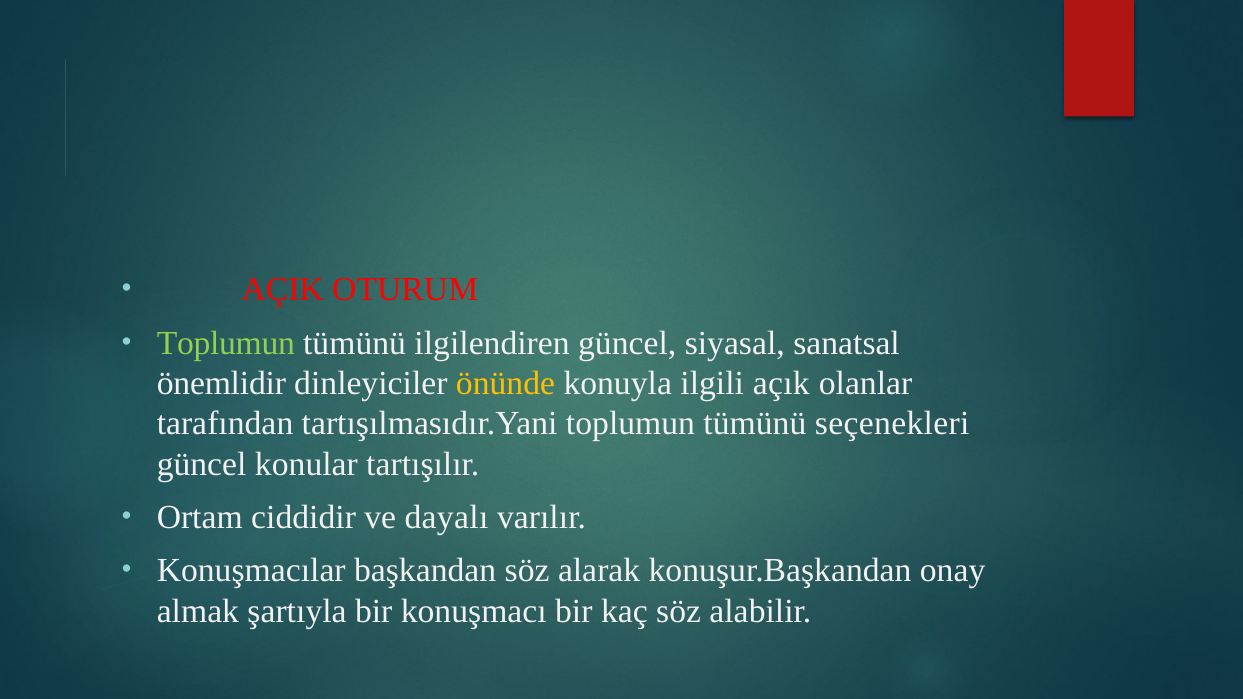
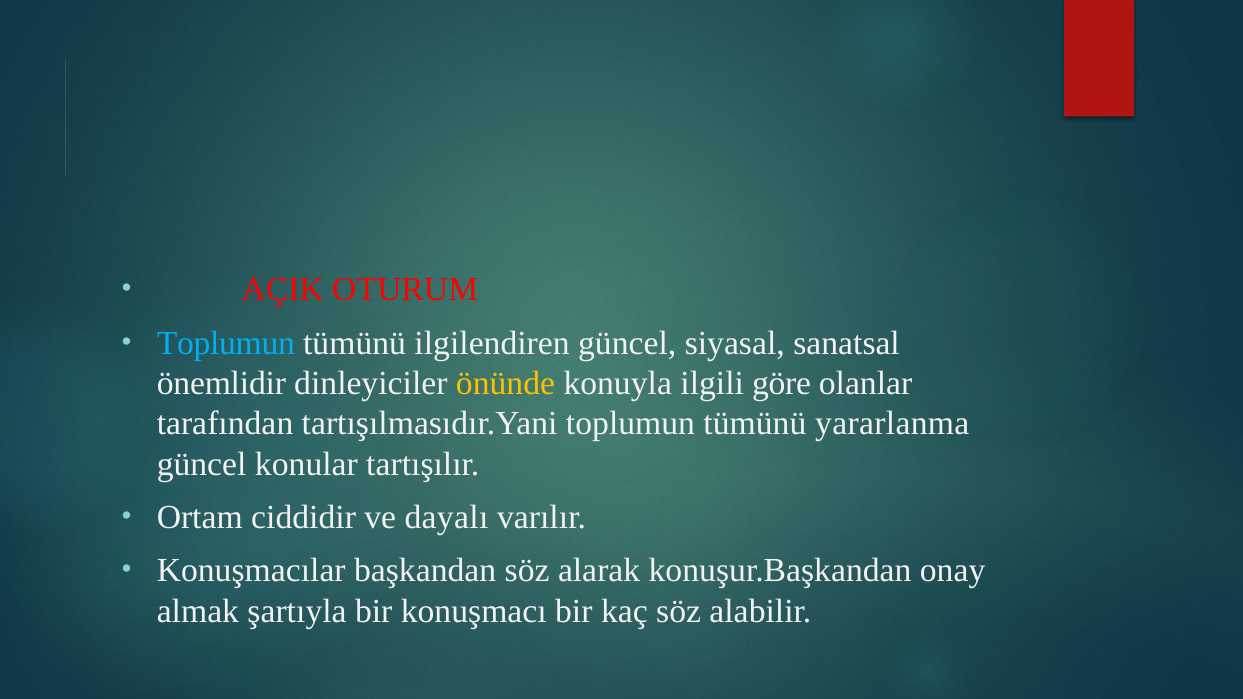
Toplumun colour: light green -> light blue (226, 343)
açık: açık -> göre (782, 384)
seçenekleri: seçenekleri -> yararlanma (892, 424)
